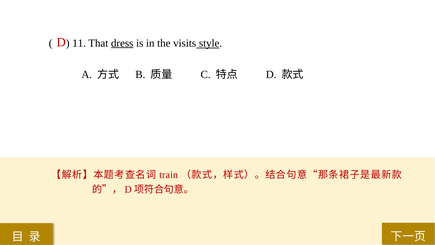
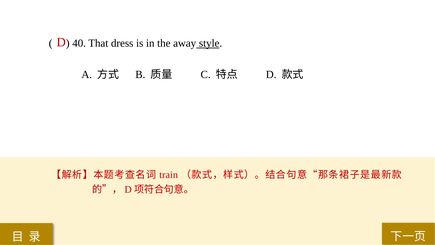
11: 11 -> 40 (79, 43)
dress underline: present -> none (122, 43)
visits: visits -> away (185, 43)
